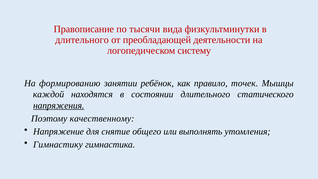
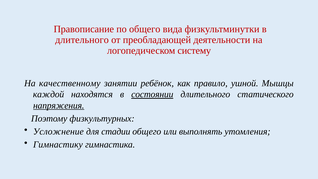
по тысячи: тысячи -> общего (145, 29)
формированию: формированию -> качественному (70, 83)
точек: точек -> ушной (245, 83)
состоянии underline: none -> present (152, 94)
качественному: качественному -> физкультурных (102, 118)
Напряжение: Напряжение -> Усложнение (58, 131)
снятие: снятие -> стадии (116, 131)
